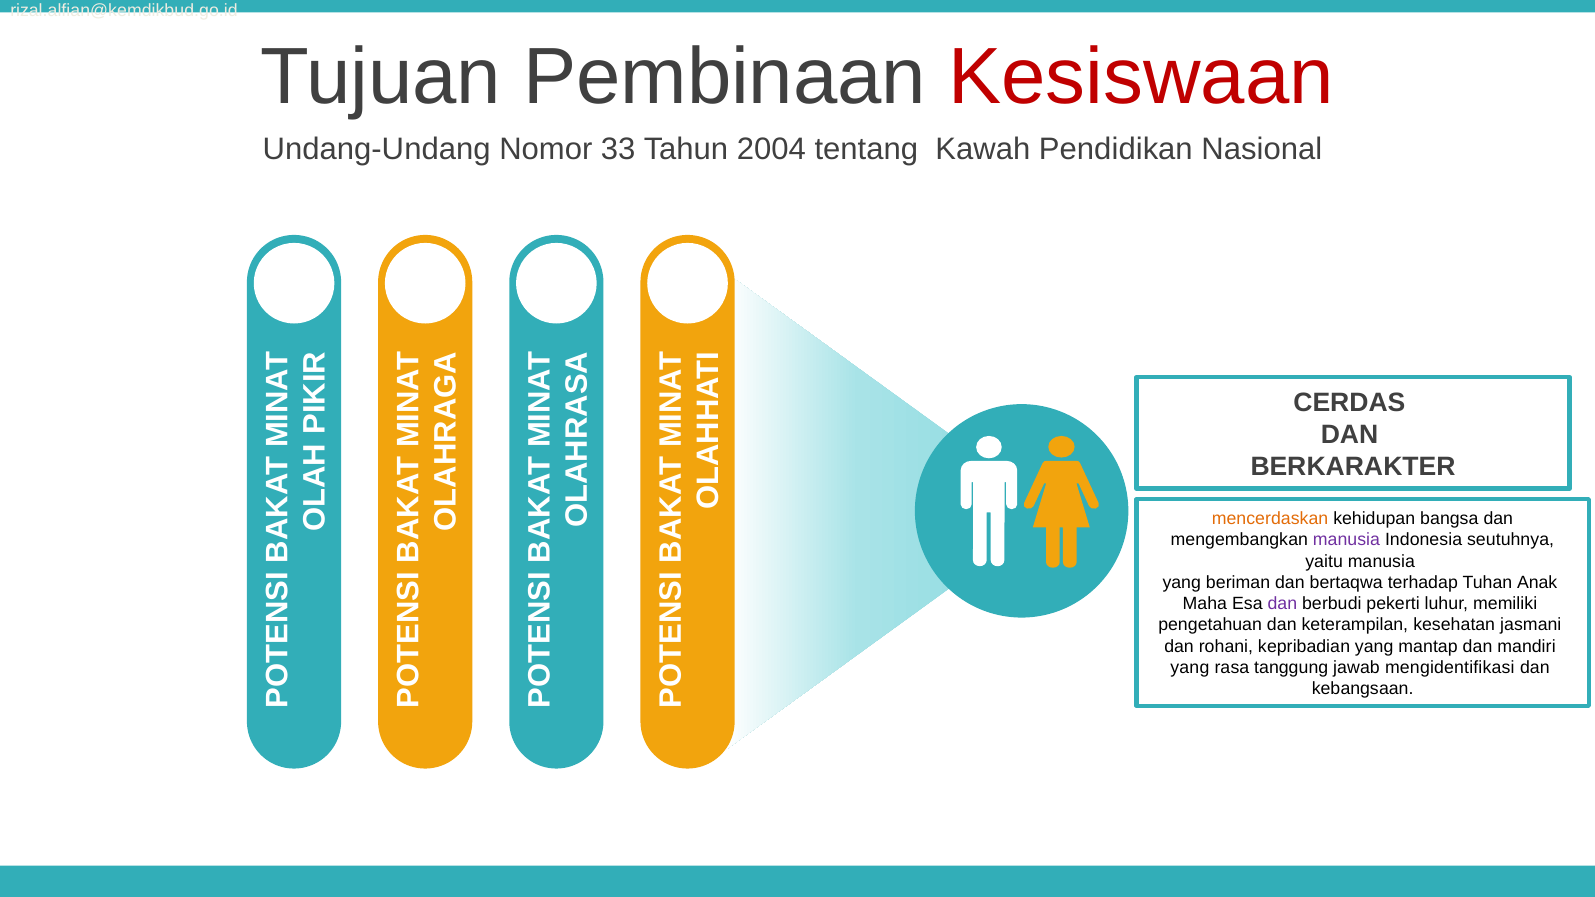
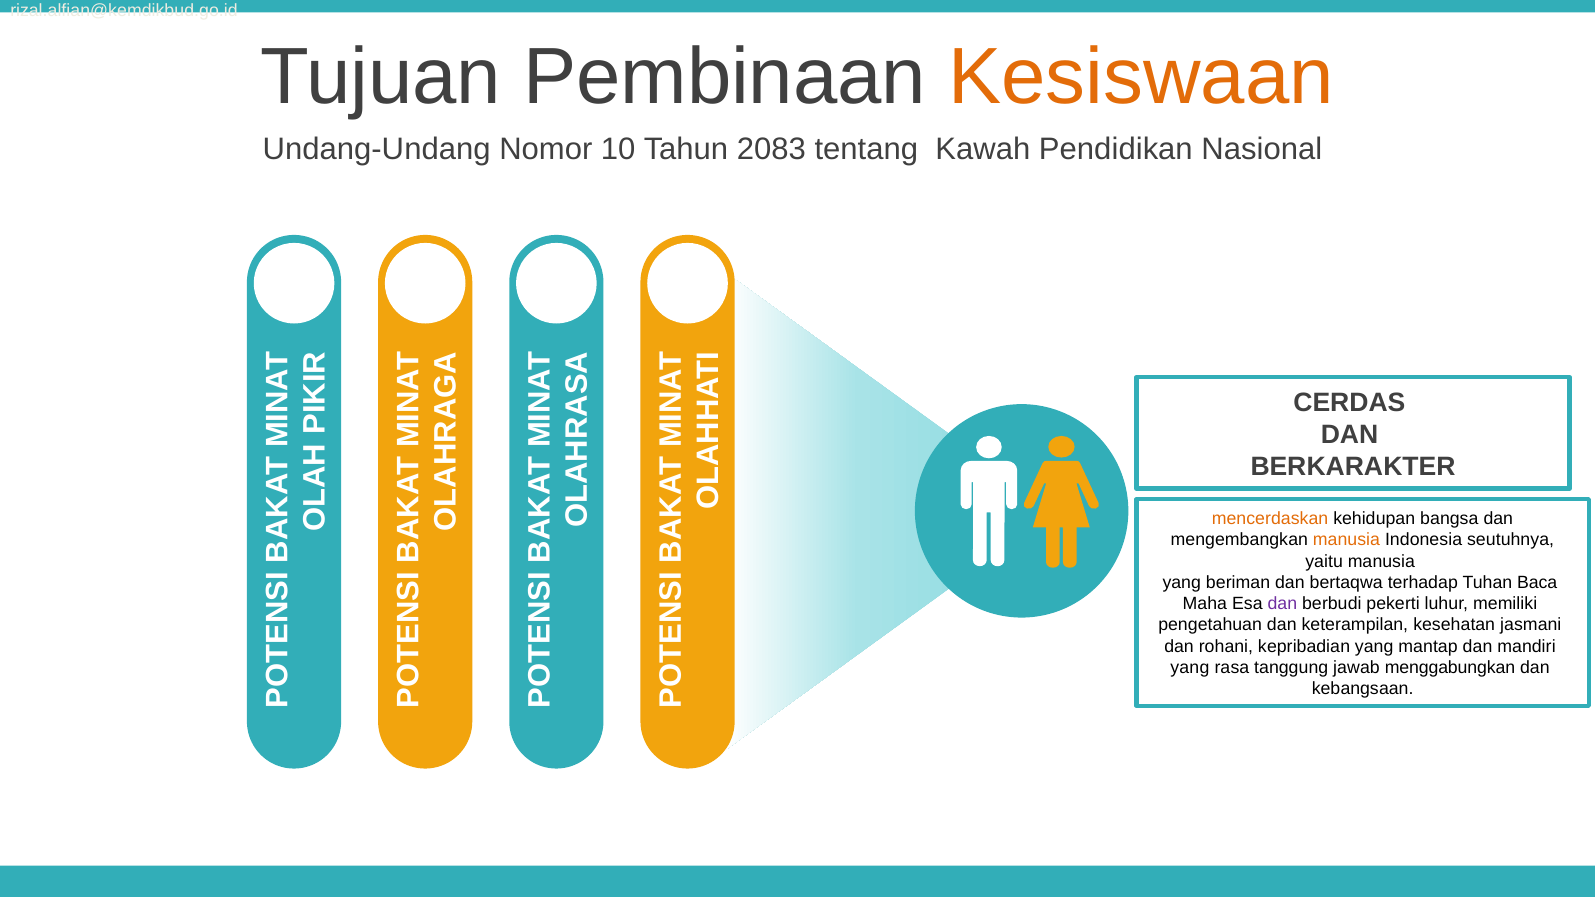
Kesiswaan colour: red -> orange (1141, 77)
33: 33 -> 10 (618, 149)
2004: 2004 -> 2083 (771, 149)
manusia colour: purple -> orange (1347, 540)
Anak: Anak -> Baca (1537, 583)
mengidentifikasi: mengidentifikasi -> menggabungkan (1450, 668)
